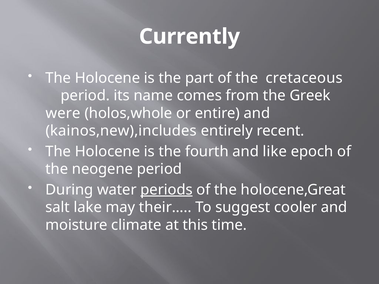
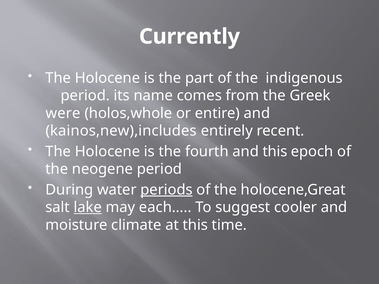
cretaceous: cretaceous -> indigenous (304, 78)
and like: like -> this (275, 152)
lake underline: none -> present (88, 208)
their…: their… -> each… (165, 208)
